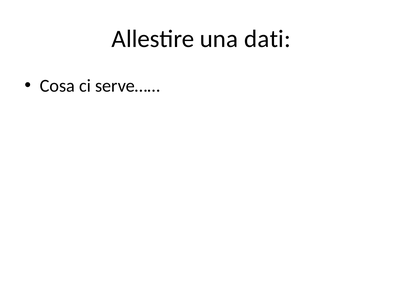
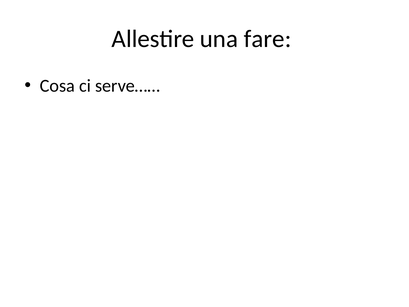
dati: dati -> fare (268, 39)
